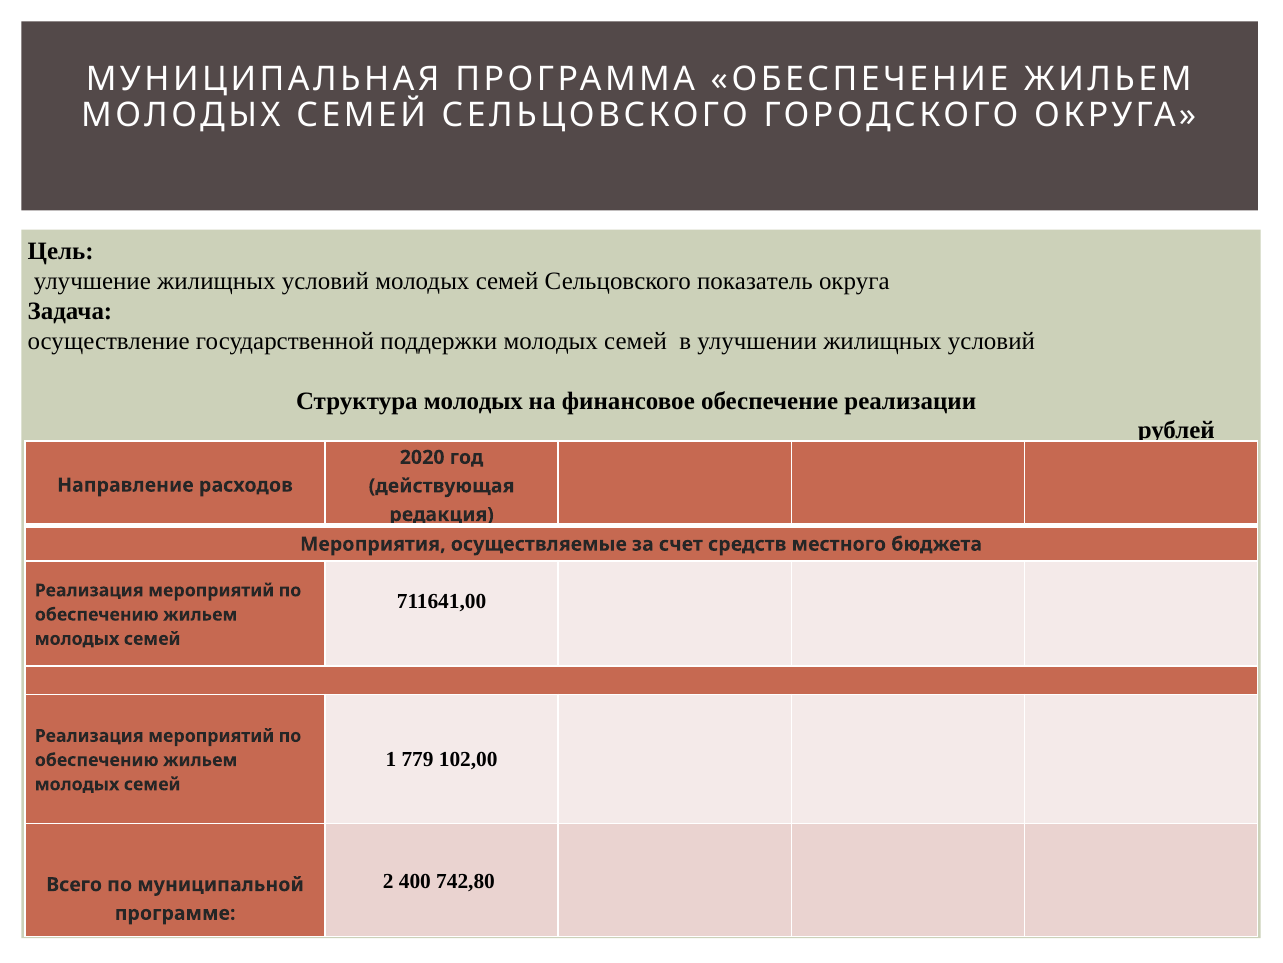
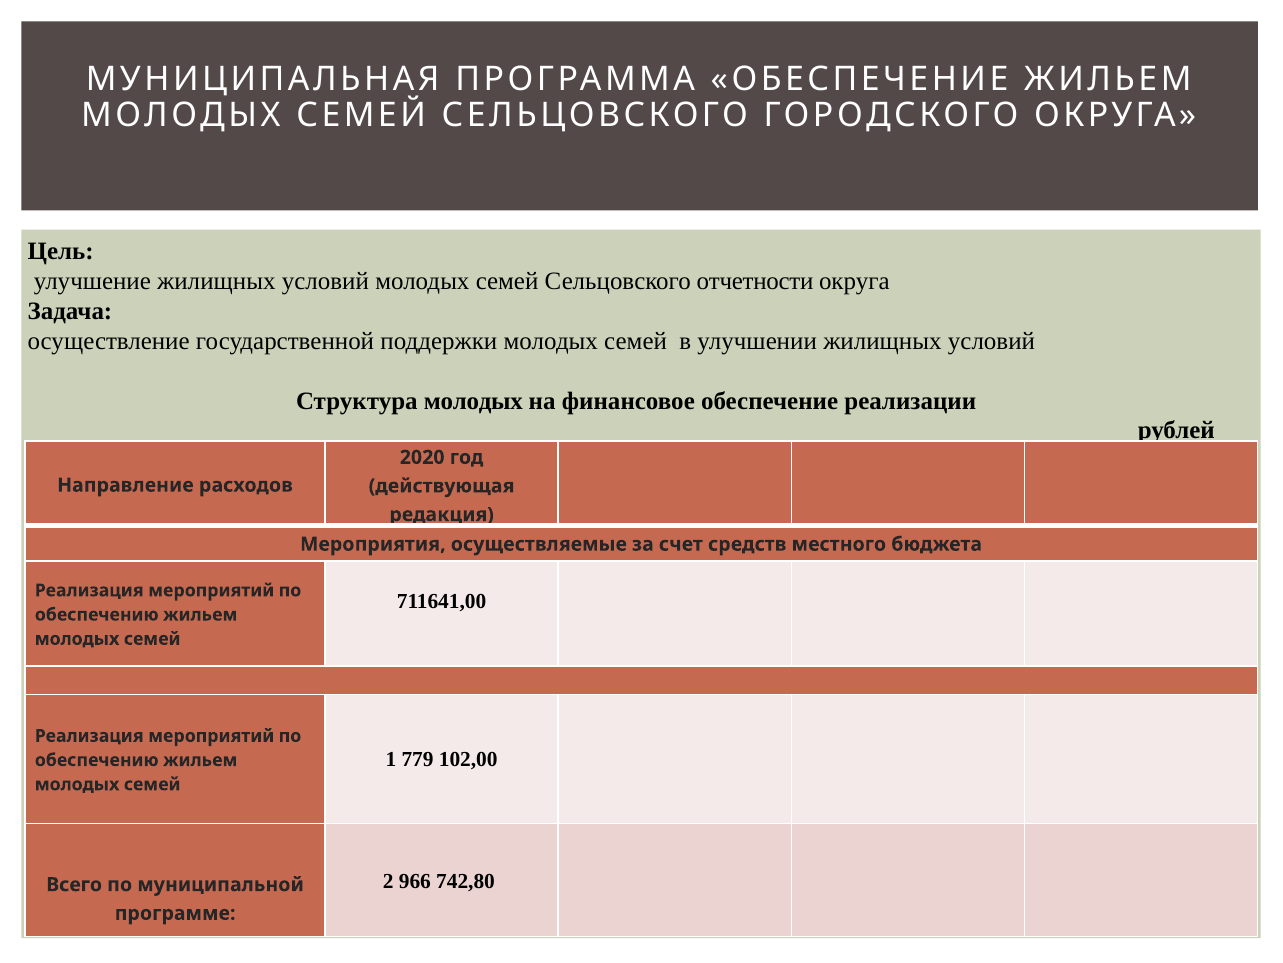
показатель: показатель -> отчетности (755, 281)
400: 400 -> 966 (415, 880)
